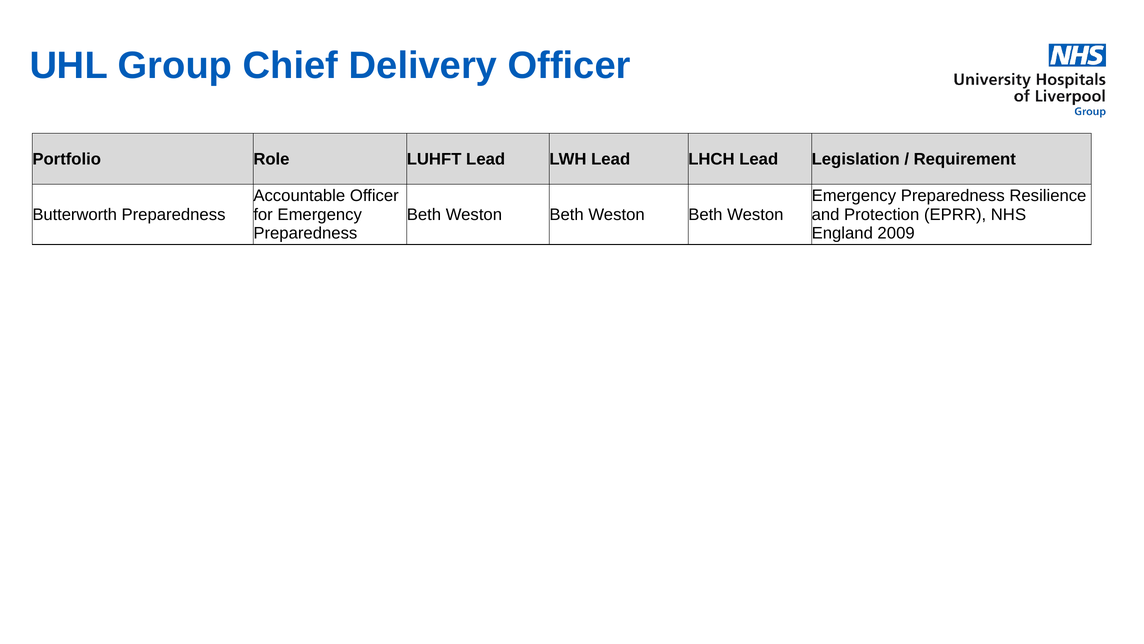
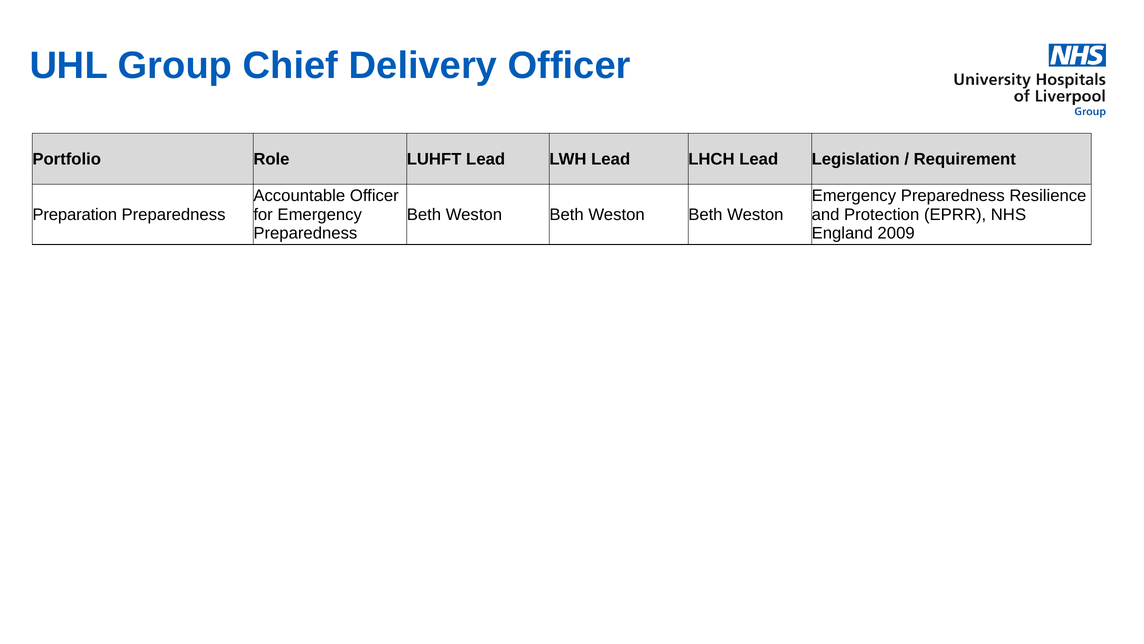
Butterworth: Butterworth -> Preparation (75, 215)
